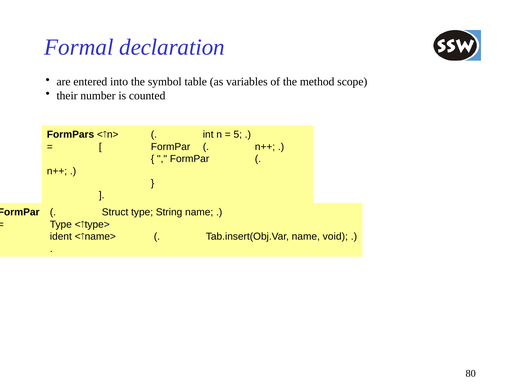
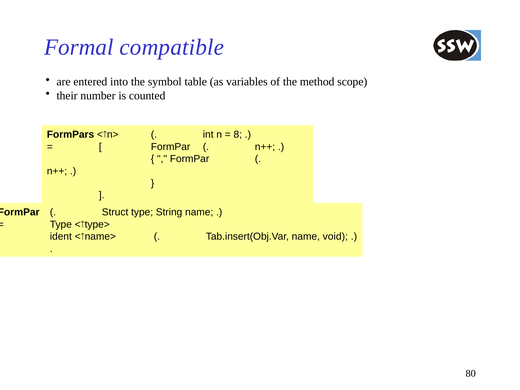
declaration: declaration -> compatible (172, 47)
5: 5 -> 8 (238, 135)
